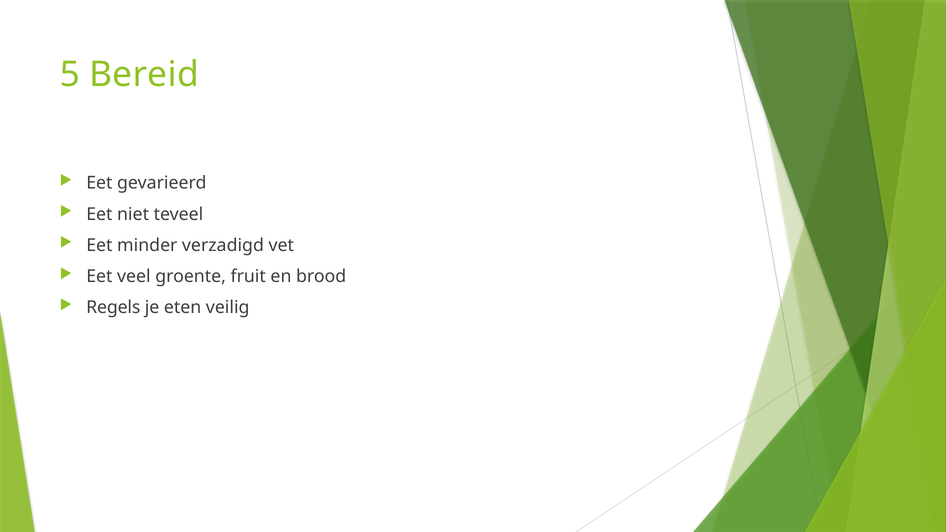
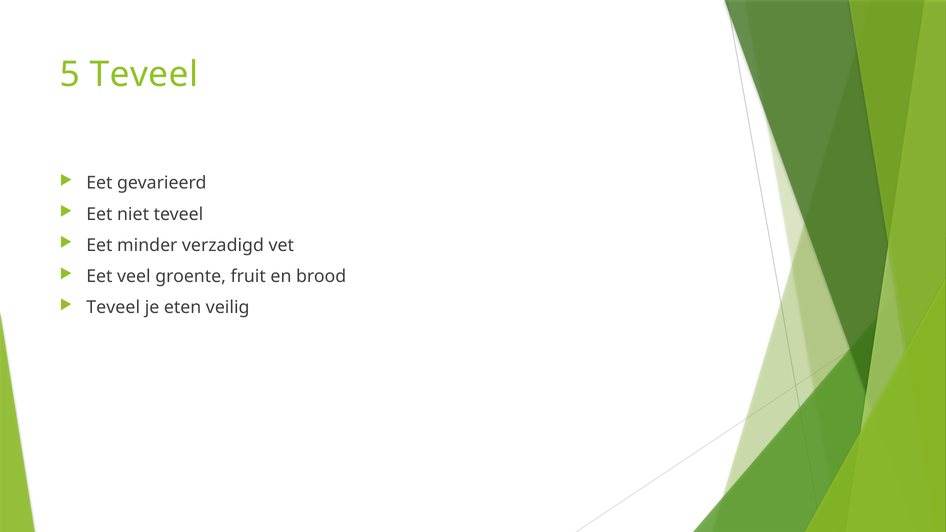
5 Bereid: Bereid -> Teveel (144, 75)
Regels: Regels -> Teveel (113, 308)
